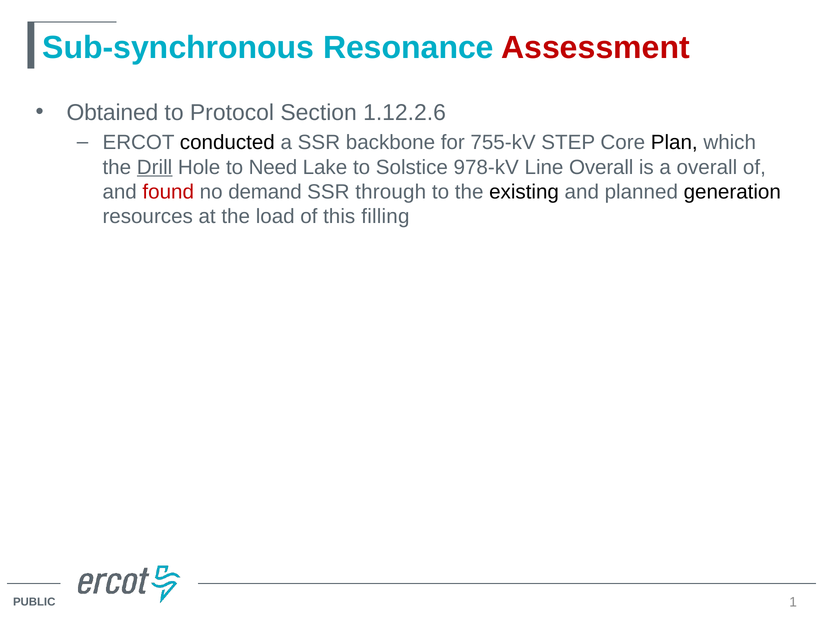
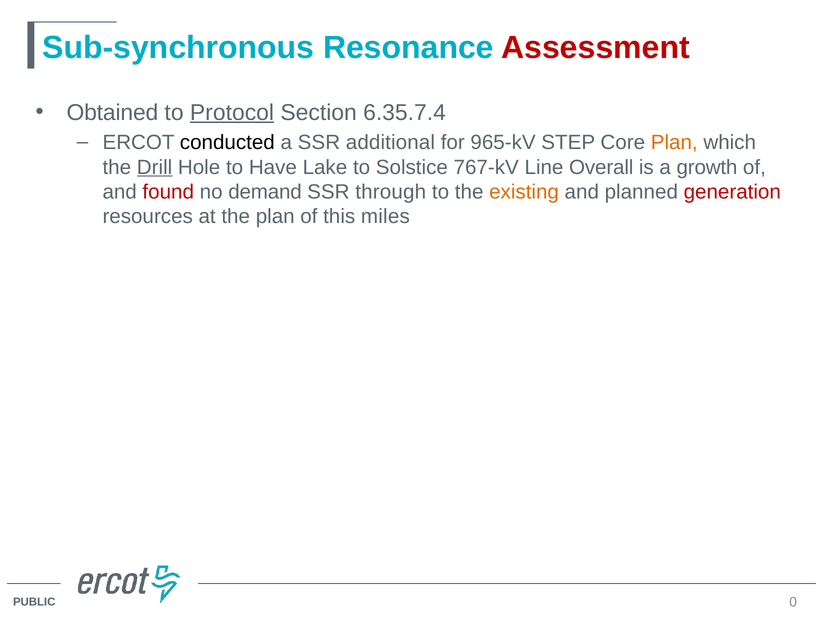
Protocol underline: none -> present (232, 112)
1.12.2.6: 1.12.2.6 -> 6.35.7.4 (405, 112)
backbone: backbone -> additional (390, 143)
755-kV: 755-kV -> 965-kV (503, 143)
Plan colour: black -> orange (674, 143)
Need: Need -> Have (273, 167)
978-kV: 978-kV -> 767-kV (486, 167)
a overall: overall -> growth (707, 167)
existing colour: black -> orange (524, 192)
generation colour: black -> red (732, 192)
the load: load -> plan (275, 217)
filling: filling -> miles (385, 217)
1: 1 -> 0 (793, 602)
